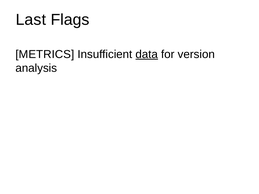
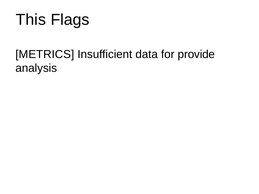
Last: Last -> This (31, 20)
data underline: present -> none (147, 54)
version: version -> provide (196, 54)
